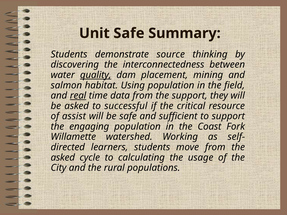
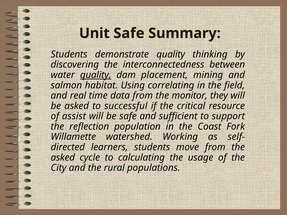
demonstrate source: source -> quality (171, 54)
Using population: population -> correlating (171, 85)
real underline: present -> none (78, 96)
the support: support -> monitor (190, 96)
engaging: engaging -> reflection (89, 127)
